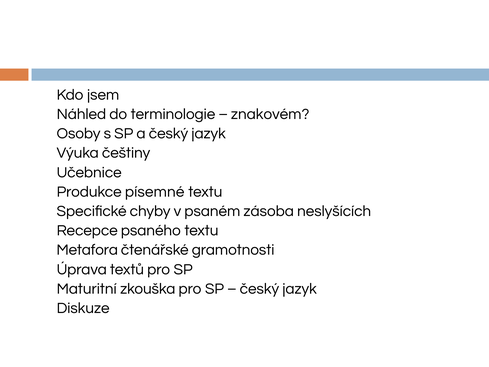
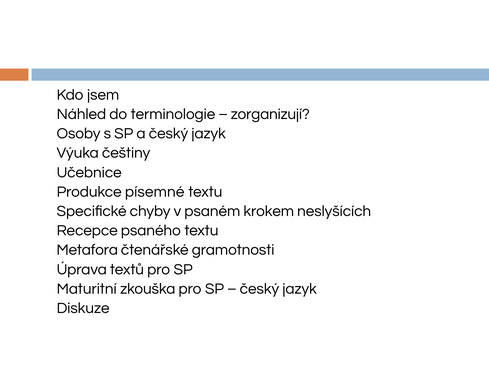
znakovém: znakovém -> zorganizují (270, 114)
zásoba: zásoba -> krokem (269, 211)
